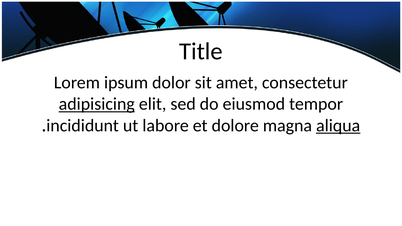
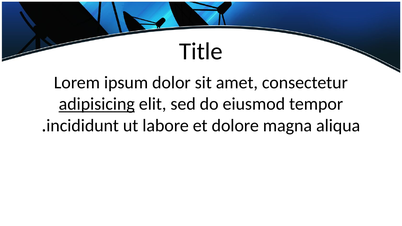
aliqua underline: present -> none (338, 126)
